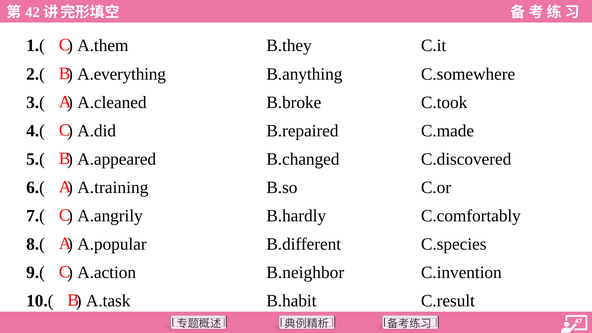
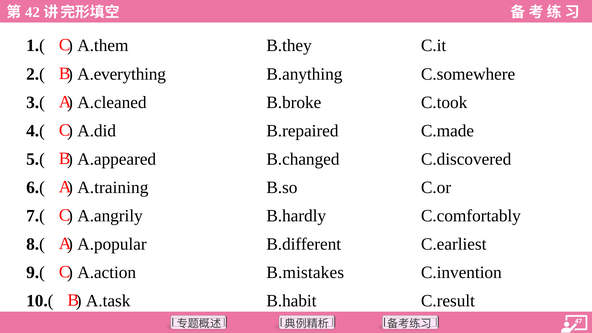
C.species: C.species -> C.earliest (454, 244)
B.neighbor: B.neighbor -> B.mistakes (305, 272)
